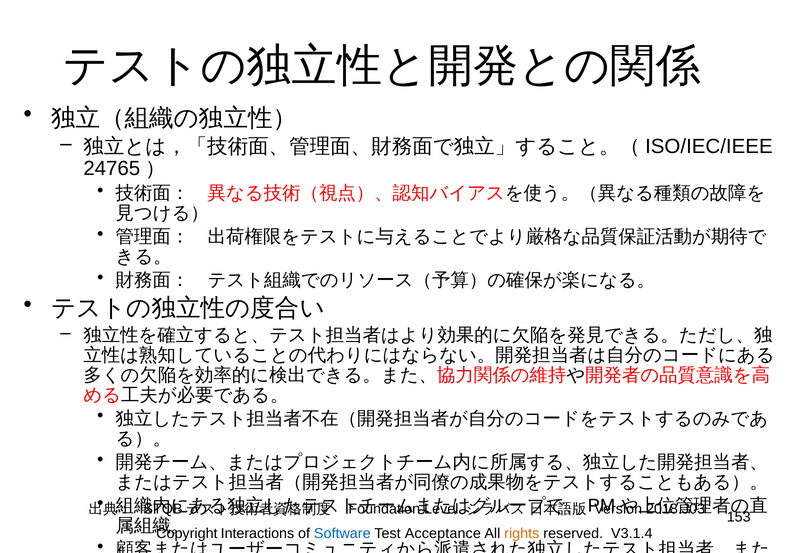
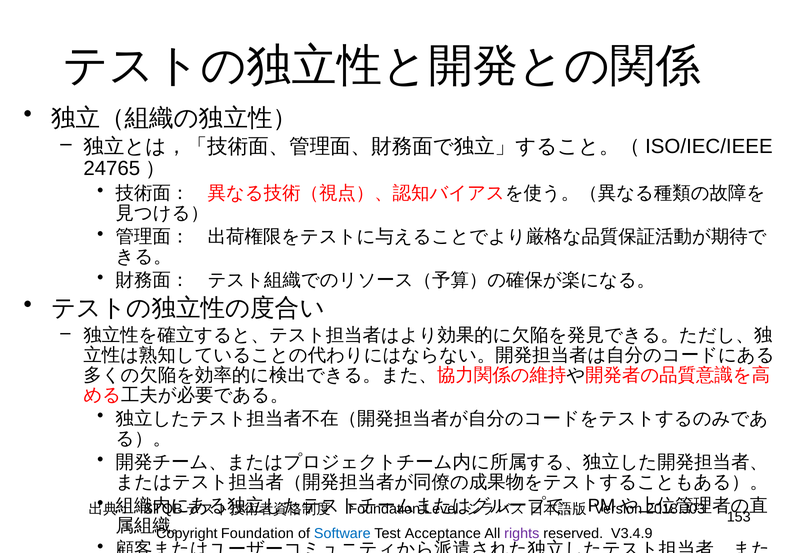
Interactions: Interactions -> Foundation (257, 533)
rights colour: orange -> purple (522, 533)
V3.1.4: V3.1.4 -> V3.4.9 (632, 533)
